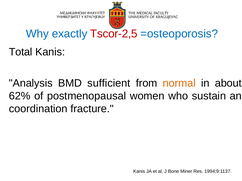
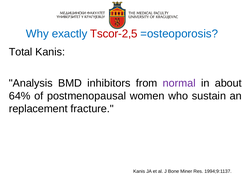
sufficient: sufficient -> inhibitors (109, 83)
normal colour: orange -> purple (179, 83)
62%: 62% -> 64% (20, 96)
coordination: coordination -> replacement (38, 109)
